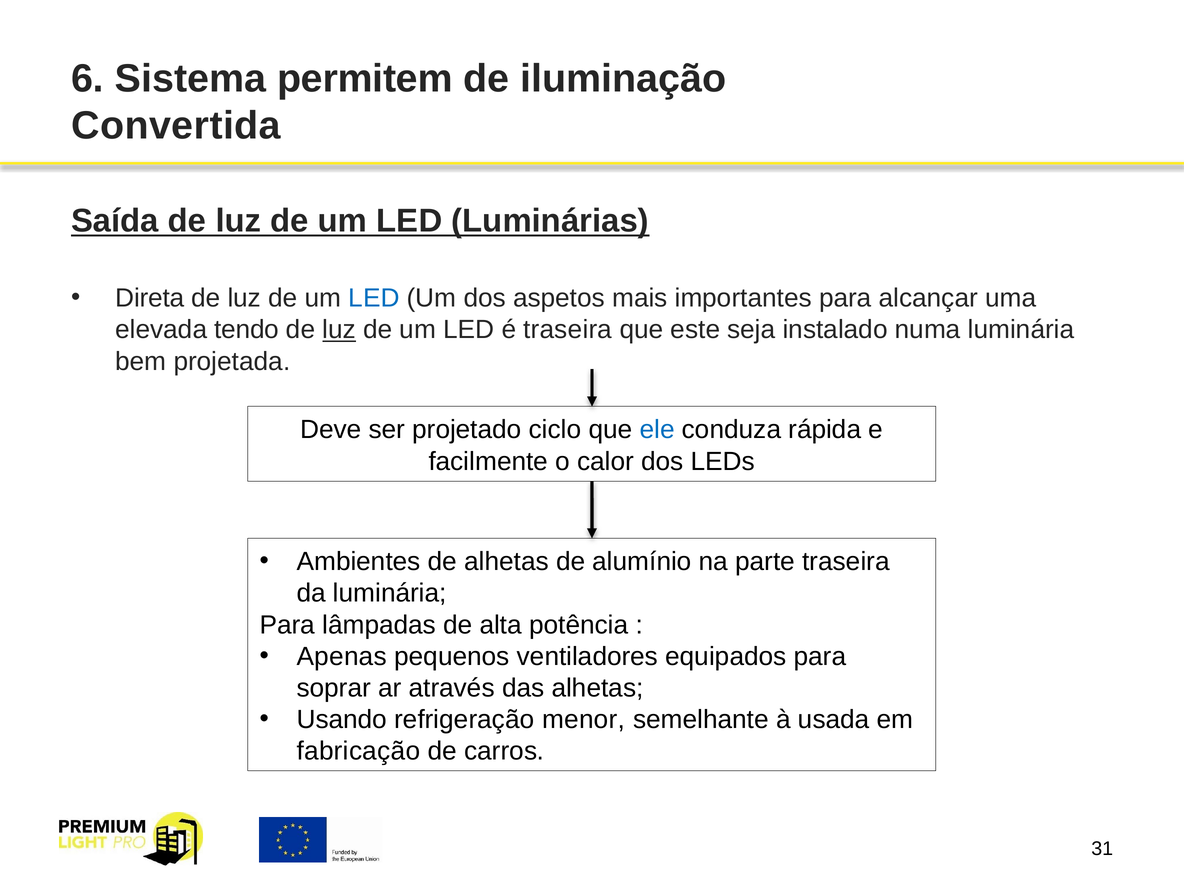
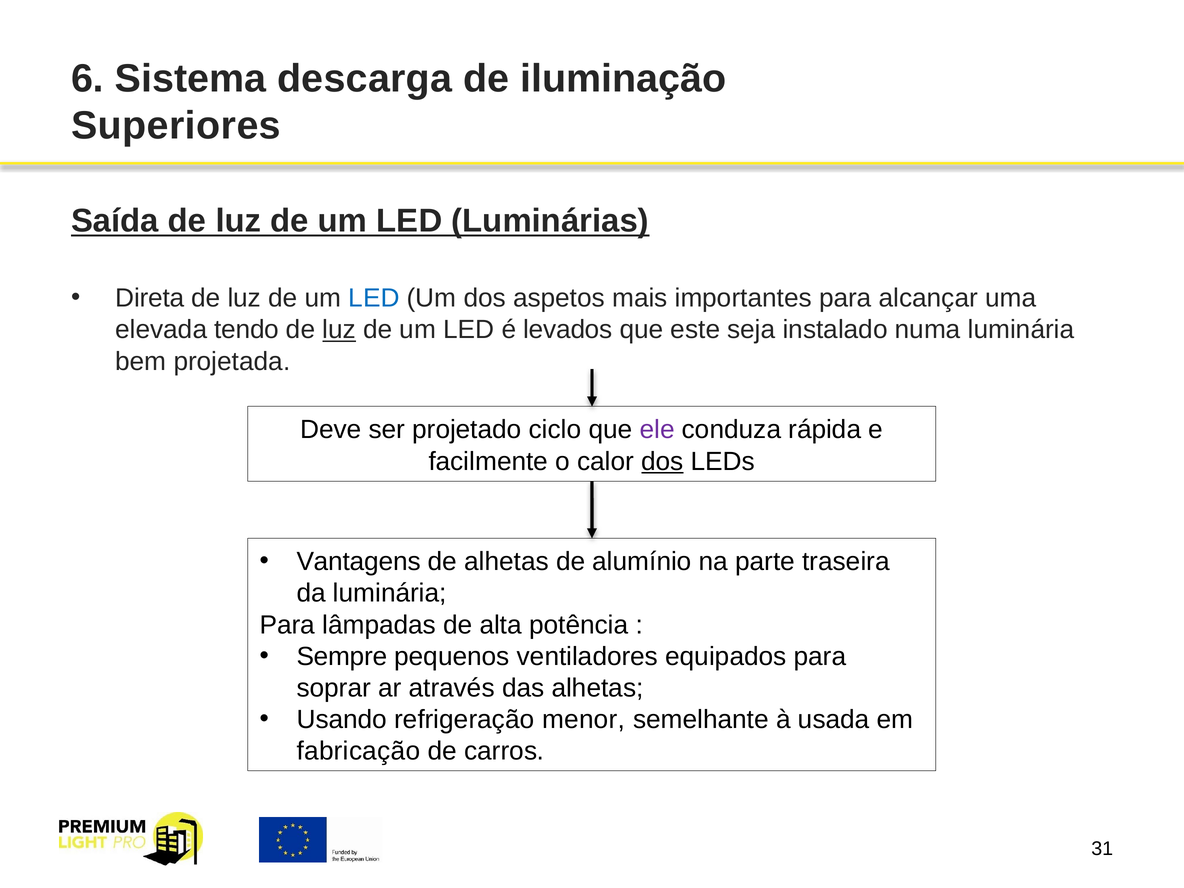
permitem: permitem -> descarga (365, 78)
Convertida: Convertida -> Superiores (176, 126)
é traseira: traseira -> levados (568, 330)
ele colour: blue -> purple (657, 430)
dos underline: none -> present (662, 461)
Ambientes: Ambientes -> Vantagens (359, 562)
Apenas: Apenas -> Sempre (342, 656)
